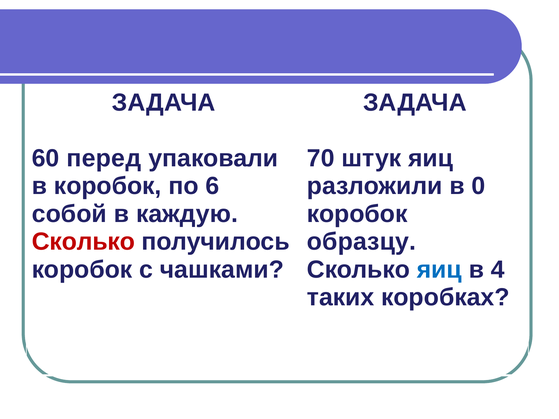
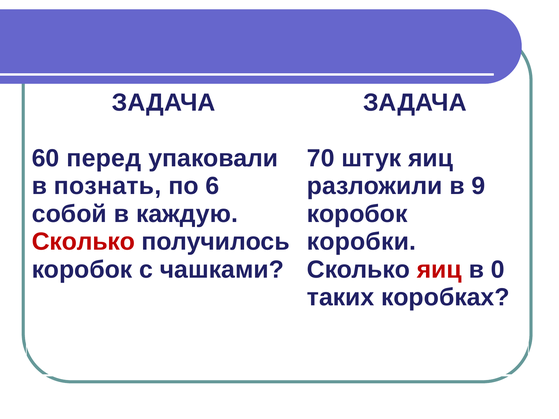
в коробок: коробок -> познать (108, 186)
0: 0 -> 9 (478, 186)
образцу: образцу -> коробки (361, 242)
яиц colour: blue -> red (439, 270)
4: 4 -> 0 (498, 270)
